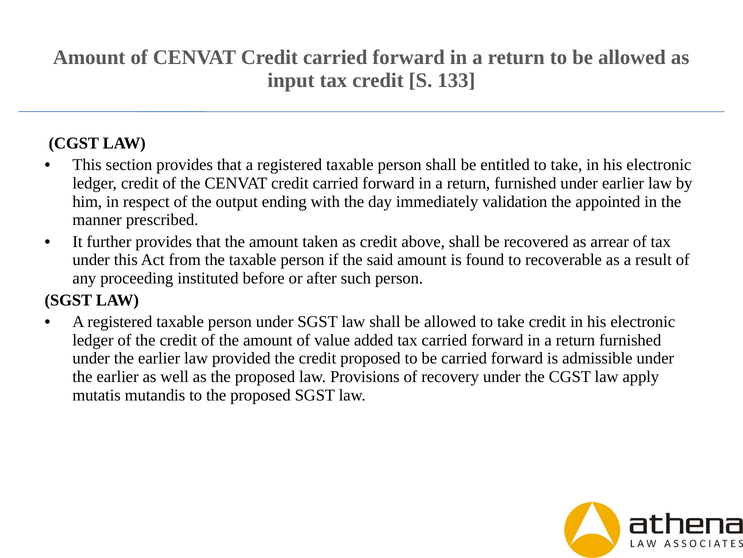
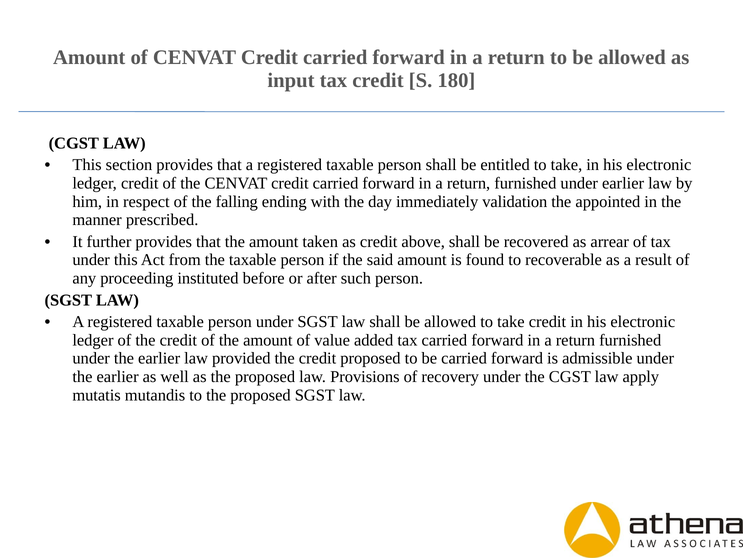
133: 133 -> 180 (456, 80)
output: output -> falling (237, 201)
